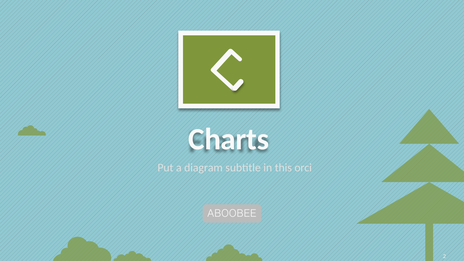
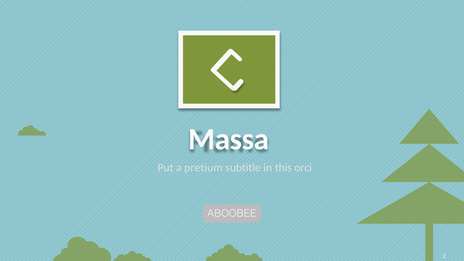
Charts: Charts -> Massa (229, 139)
diagram: diagram -> pretium (203, 168)
